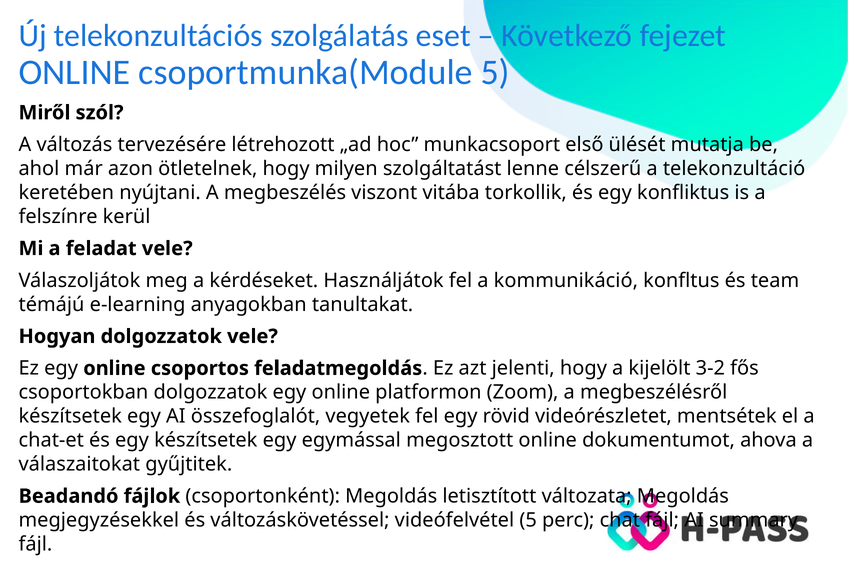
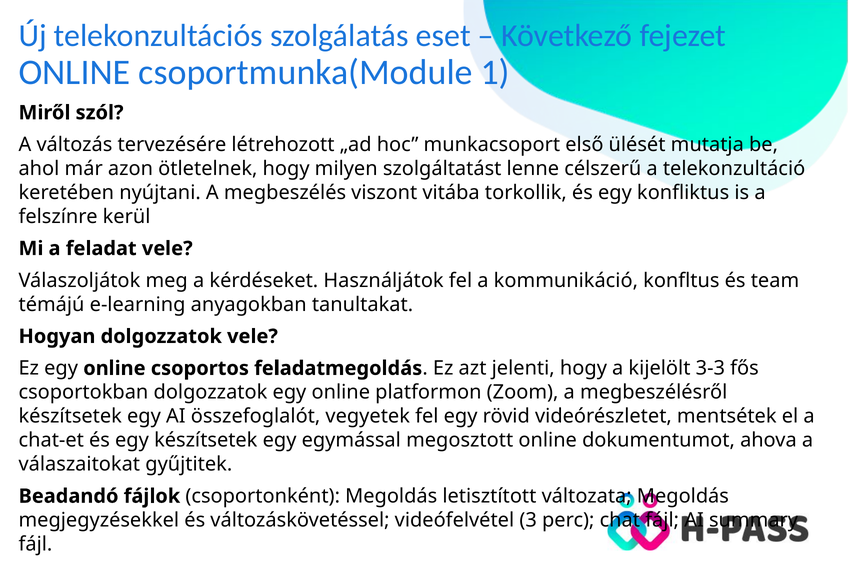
csoportmunka(Module 5: 5 -> 1 (495, 73)
3-2: 3-2 -> 3-3 (710, 368)
videófelvétel 5: 5 -> 3 (528, 520)
